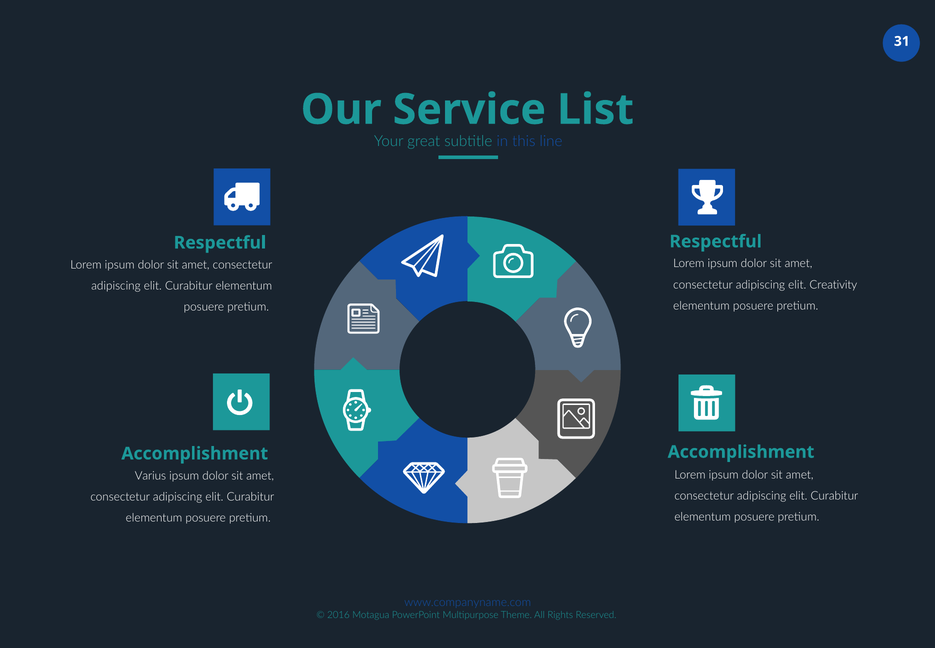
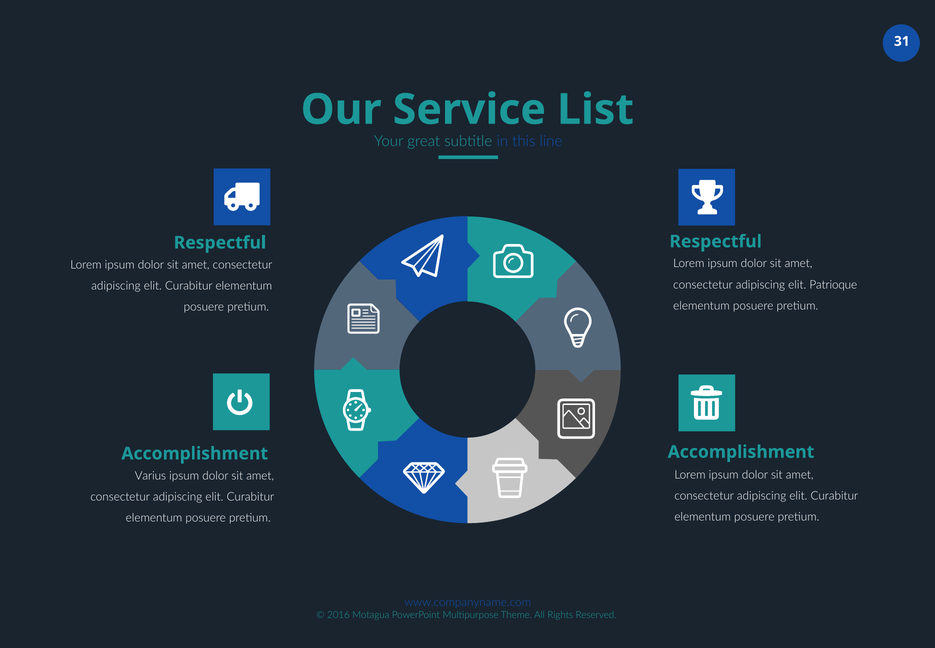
Creativity: Creativity -> Patrioque (833, 284)
